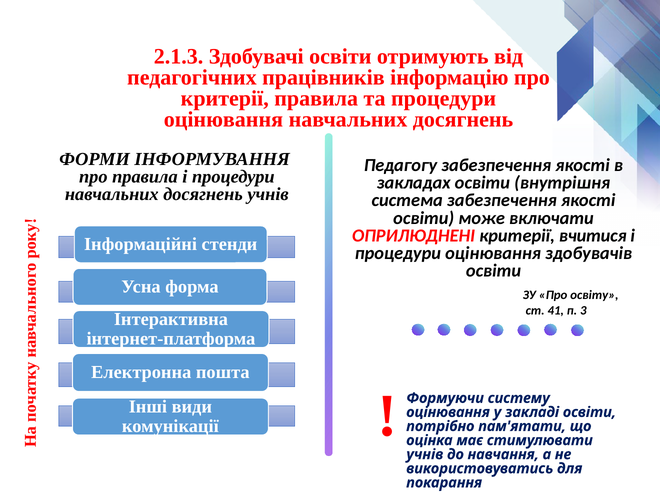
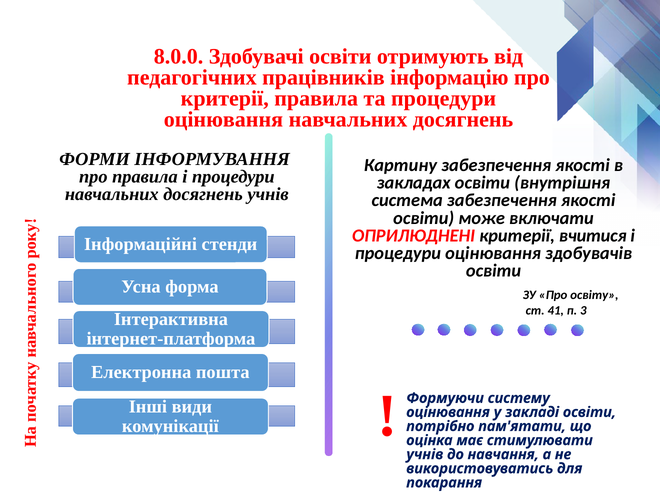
2.1.3: 2.1.3 -> 8.0.0 (179, 56)
Педагогу: Педагогу -> Картину (400, 165)
